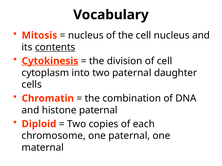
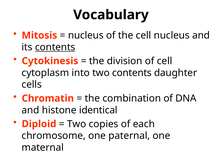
Cytokinesis underline: present -> none (50, 61)
two paternal: paternal -> contents (132, 73)
histone paternal: paternal -> identical (98, 110)
